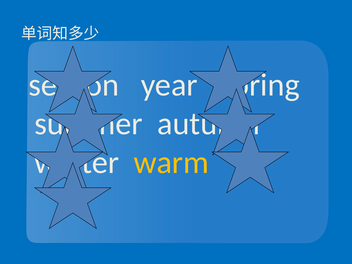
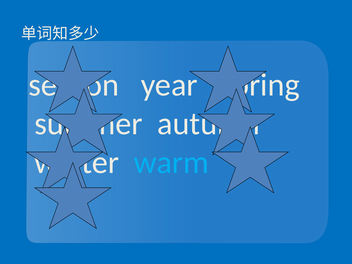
warm colour: yellow -> light blue (171, 162)
